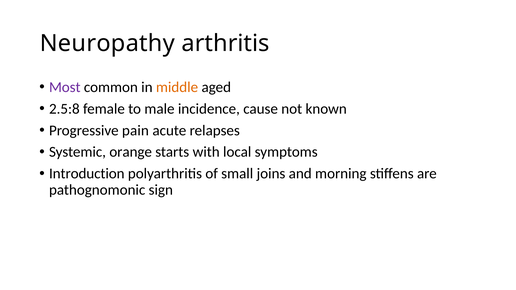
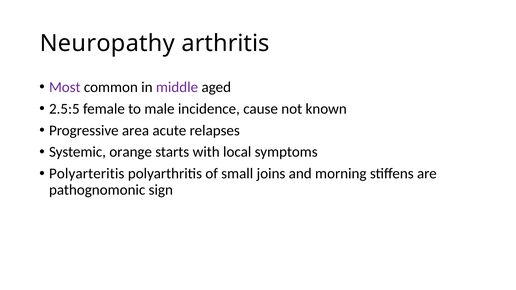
middle colour: orange -> purple (177, 87)
2.5:8: 2.5:8 -> 2.5:5 (64, 109)
pain: pain -> area (136, 131)
Introduction: Introduction -> Polyarteritis (87, 174)
